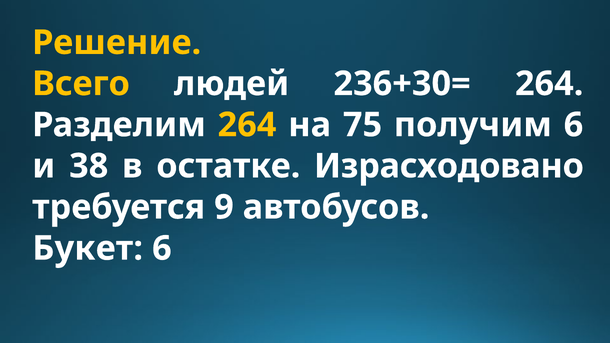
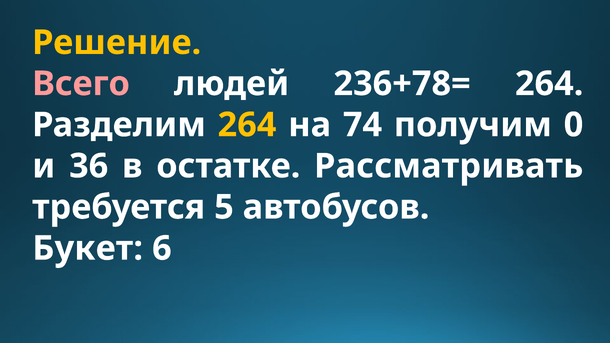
Всего colour: yellow -> pink (81, 84)
236+30=: 236+30= -> 236+78= (402, 84)
75: 75 -> 74 (362, 125)
получим 6: 6 -> 0 (574, 125)
38: 38 -> 36 (89, 166)
Израсходовано: Израсходовано -> Рассматривать (449, 166)
9: 9 -> 5 (224, 207)
